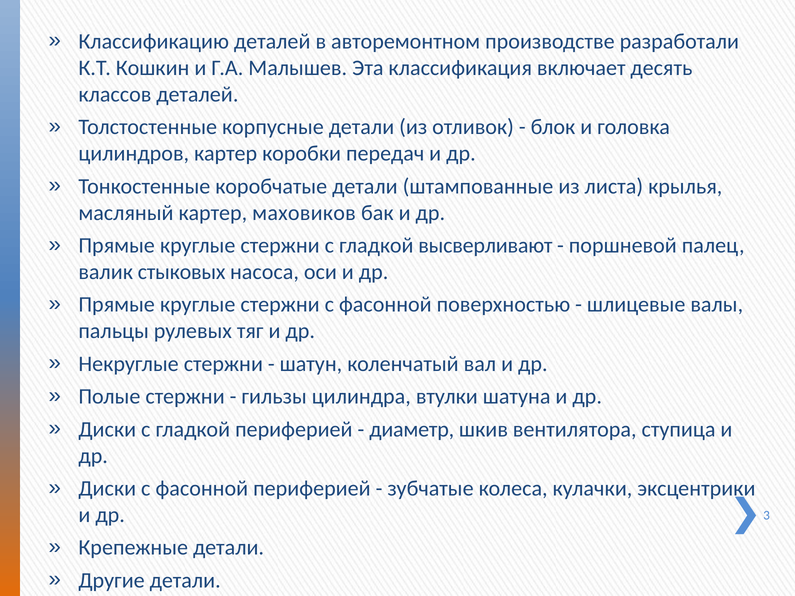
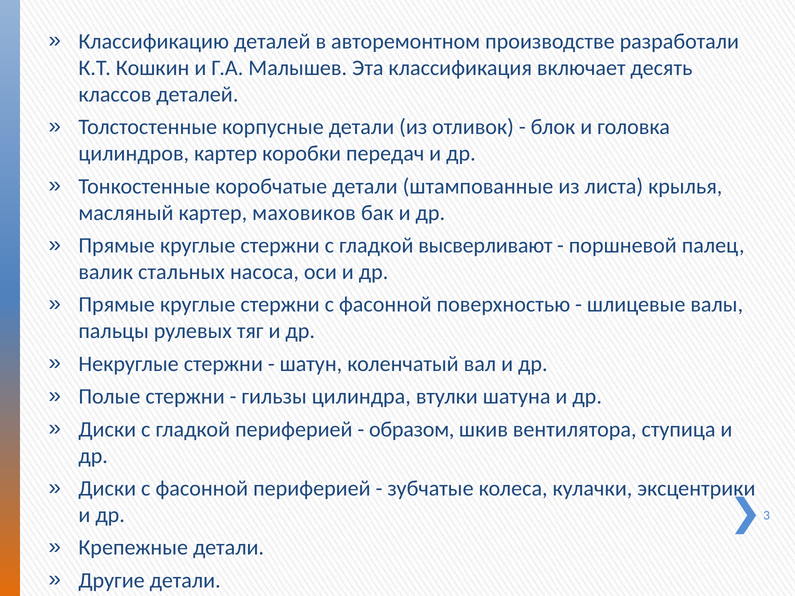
стыковых: стыковых -> стальных (181, 272)
диаметр: диаметр -> образом (412, 429)
